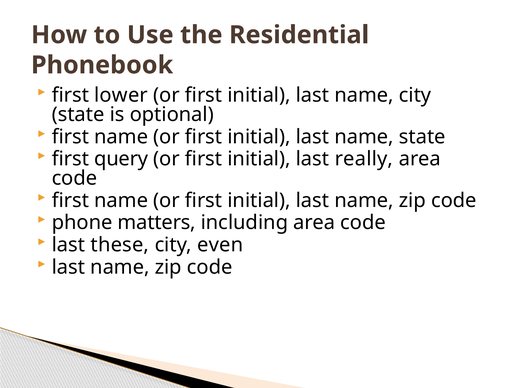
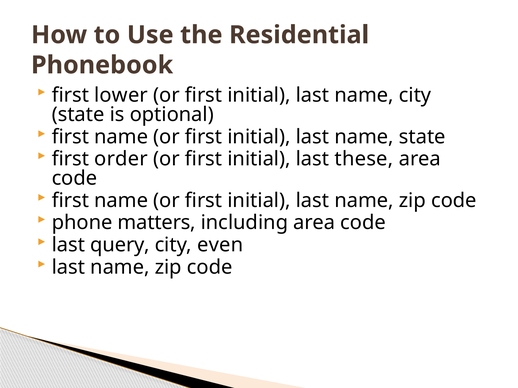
query: query -> order (121, 159)
really: really -> these (364, 159)
these: these -> query (120, 245)
